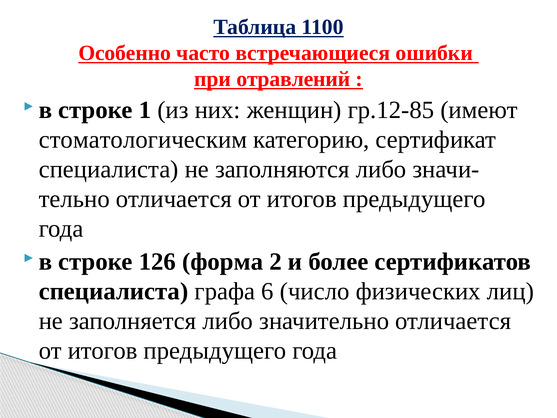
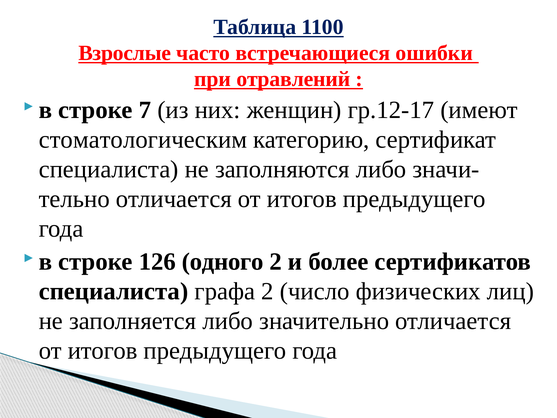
Особенно: Особенно -> Взрослые (125, 53)
1: 1 -> 7 (145, 110)
гр.12-85: гр.12-85 -> гр.12-17 (391, 110)
форма: форма -> одного (223, 261)
графа 6: 6 -> 2 (267, 291)
